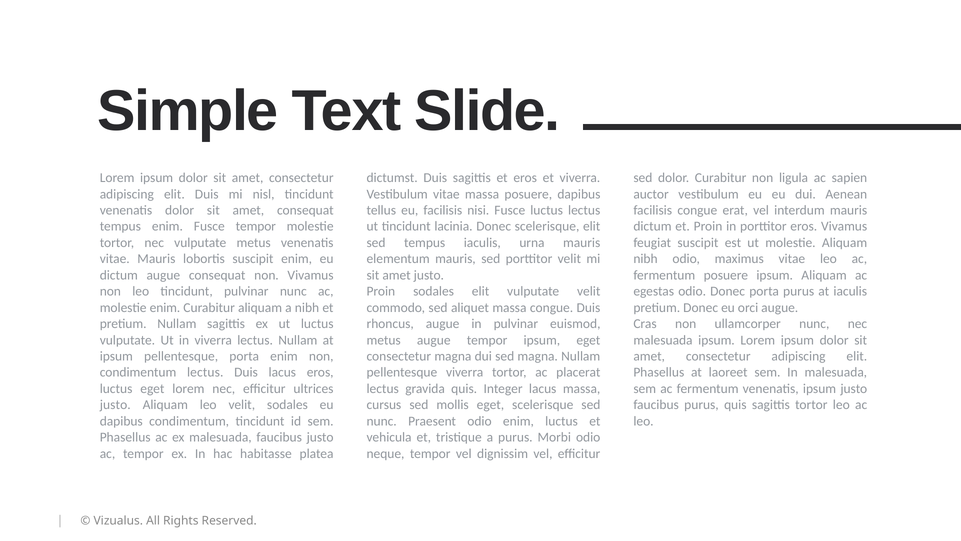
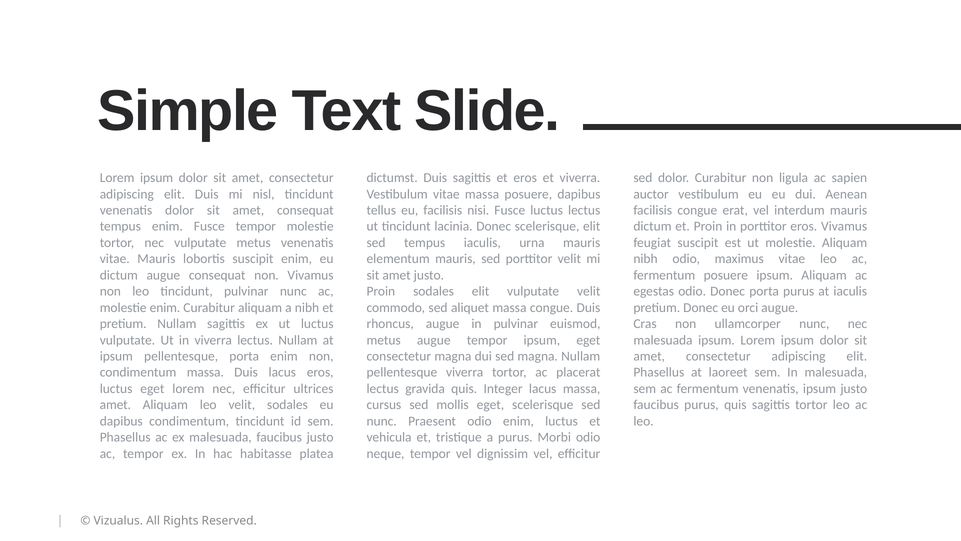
condimentum lectus: lectus -> massa (205, 372)
justo: justo -> amet (115, 405)
